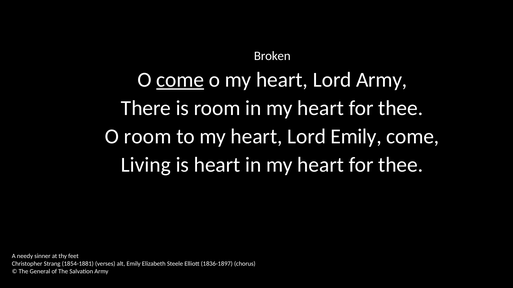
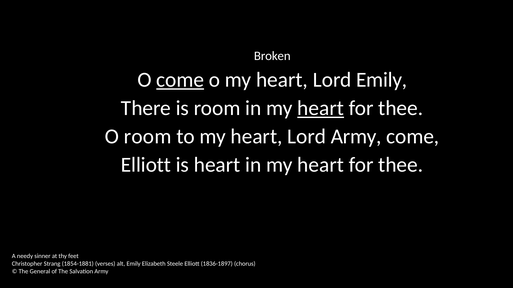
Lord Army: Army -> Emily (382, 80)
heart underline: none -> present (321, 108)
Lord Emily: Emily -> Army (356, 137)
Living: Living -> Elliott (146, 165)
